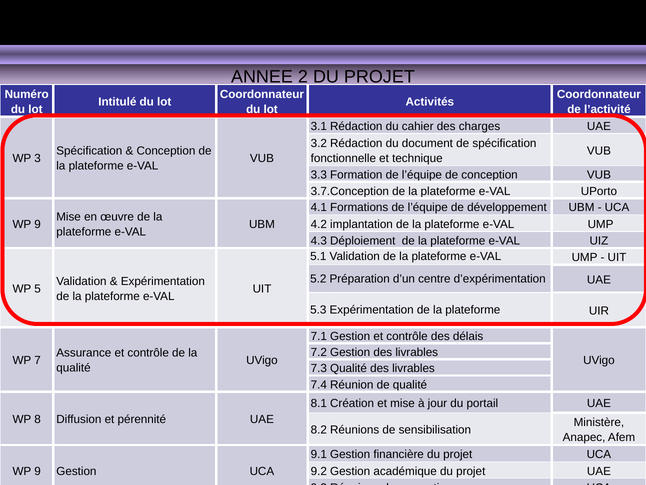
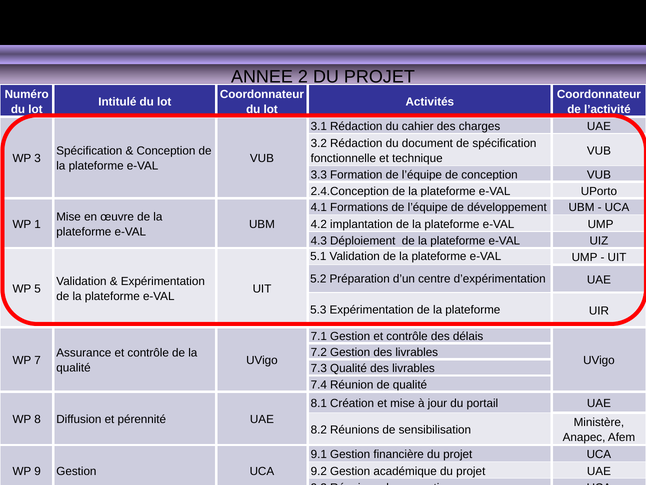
3.7.Conception: 3.7.Conception -> 2.4.Conception (350, 191)
9: 9 -> 1 (38, 224)
